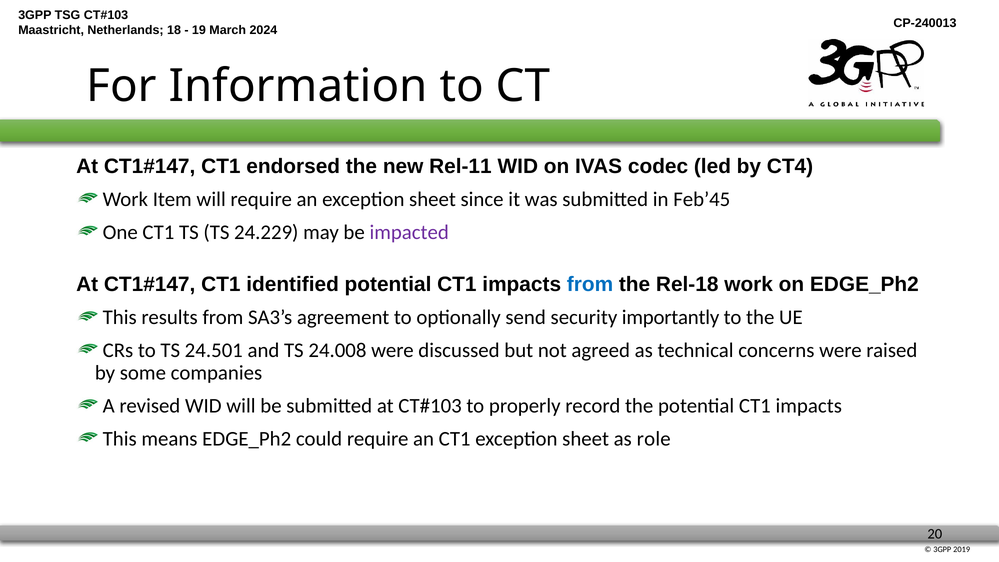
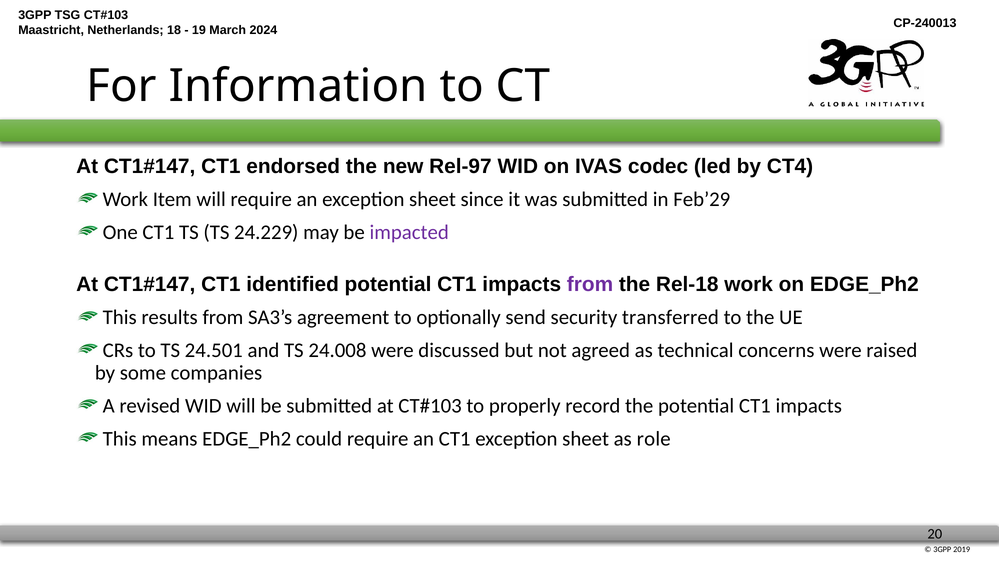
Rel-11: Rel-11 -> Rel-97 (460, 167)
Feb’45: Feb’45 -> Feb’29 (702, 199)
from colour: blue -> purple (590, 285)
importantly: importantly -> transferred (670, 317)
